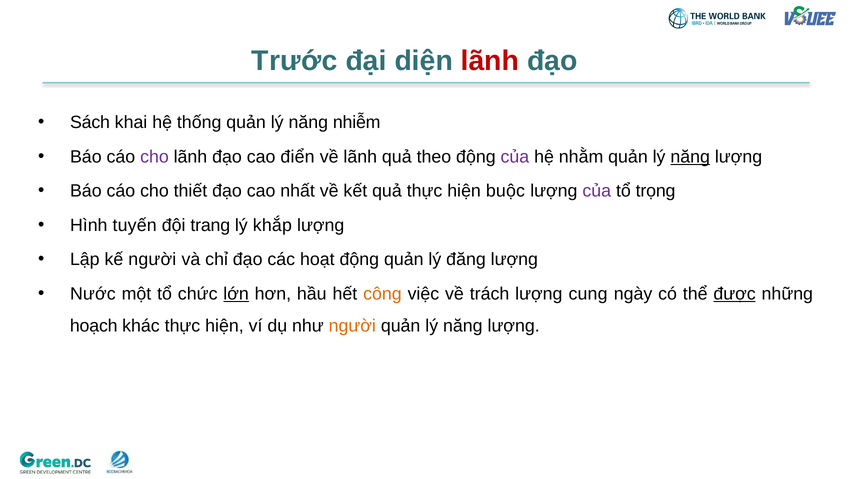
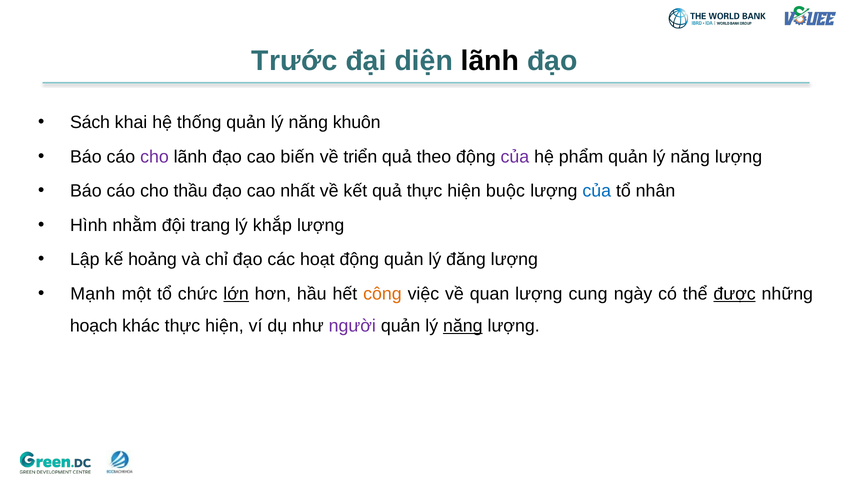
lãnh colour: red -> black (490, 61)
nhiễm: nhiễm -> khuôn (357, 122)
điển: điển -> biến (298, 157)
về lãnh: lãnh -> triển (360, 157)
nhằm: nhằm -> phẩm (581, 157)
năng underline: present -> none (690, 157)
thiết: thiết -> thầu (191, 191)
của colour: purple -> blue (597, 191)
trọng: trọng -> nhân (656, 191)
tuyến: tuyến -> nhằm (135, 225)
kế người: người -> hoảng (152, 260)
Nước: Nước -> Mạnh (93, 294)
trách: trách -> quan (490, 294)
người colour: orange -> purple (352, 326)
năng underline: none -> present (463, 326)
